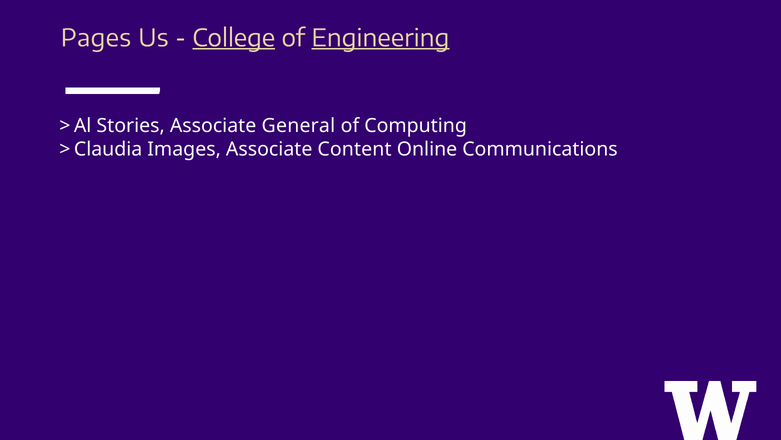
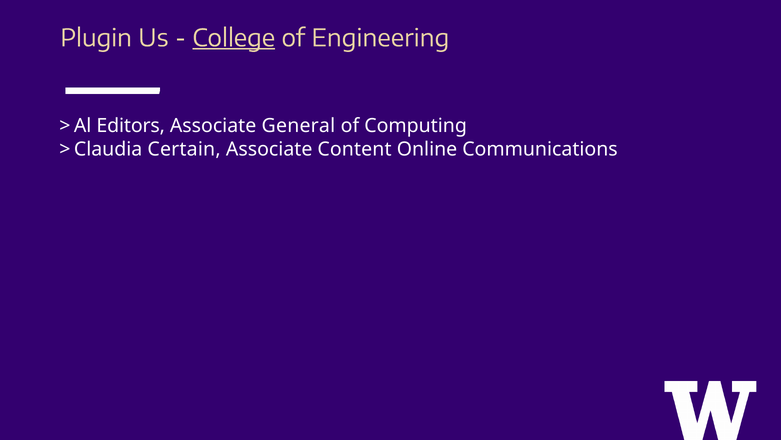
Pages: Pages -> Plugin (96, 38)
Engineering underline: present -> none (380, 38)
Stories: Stories -> Editors (131, 126)
Images: Images -> Certain (184, 150)
